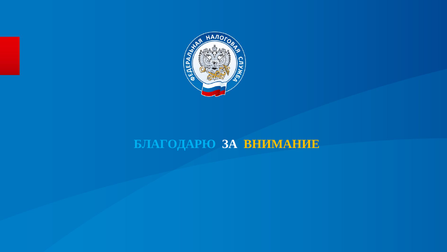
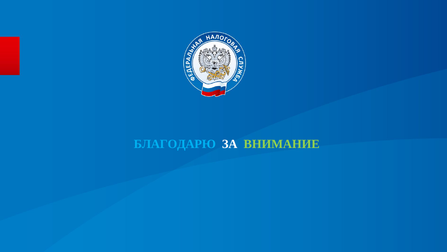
ВНИМАНИЕ colour: yellow -> light green (282, 144)
